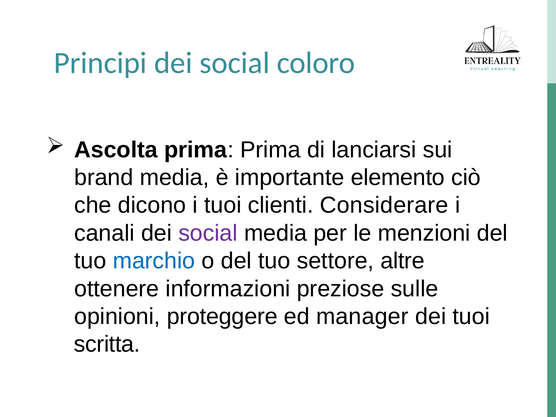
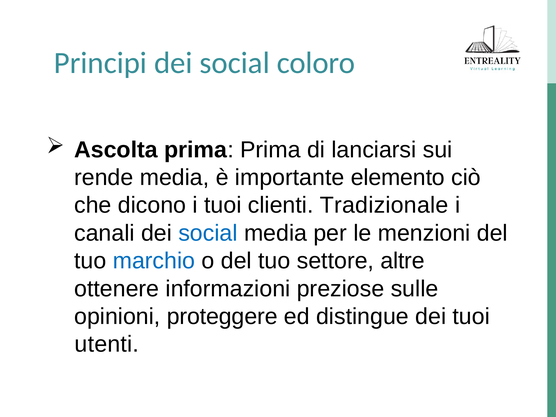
brand: brand -> rende (104, 178)
Considerare: Considerare -> Tradizionale (384, 205)
social colour: purple -> blue (208, 233)
manager: manager -> distingue (362, 317)
scritta: scritta -> utenti (107, 344)
